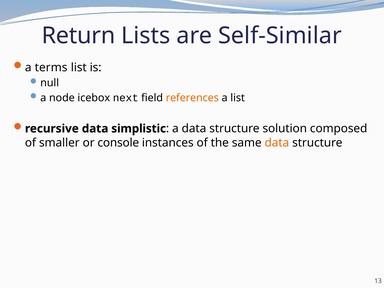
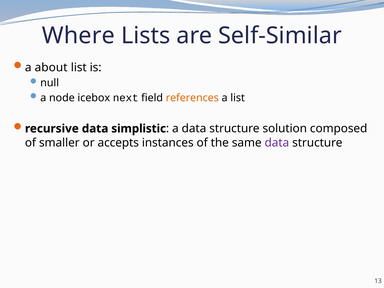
Return: Return -> Where (78, 36)
terms: terms -> about (51, 67)
console: console -> accepts (118, 143)
data colour: orange -> purple (277, 143)
